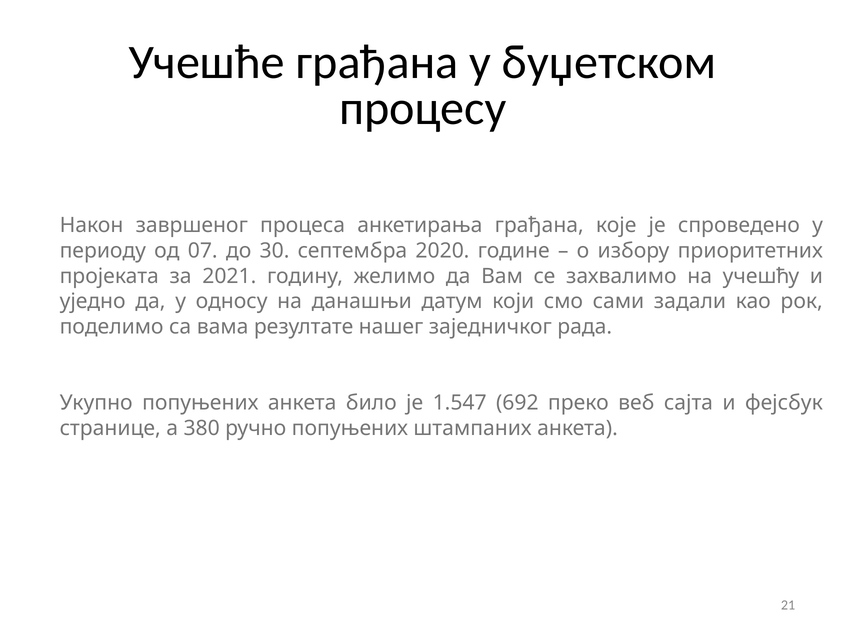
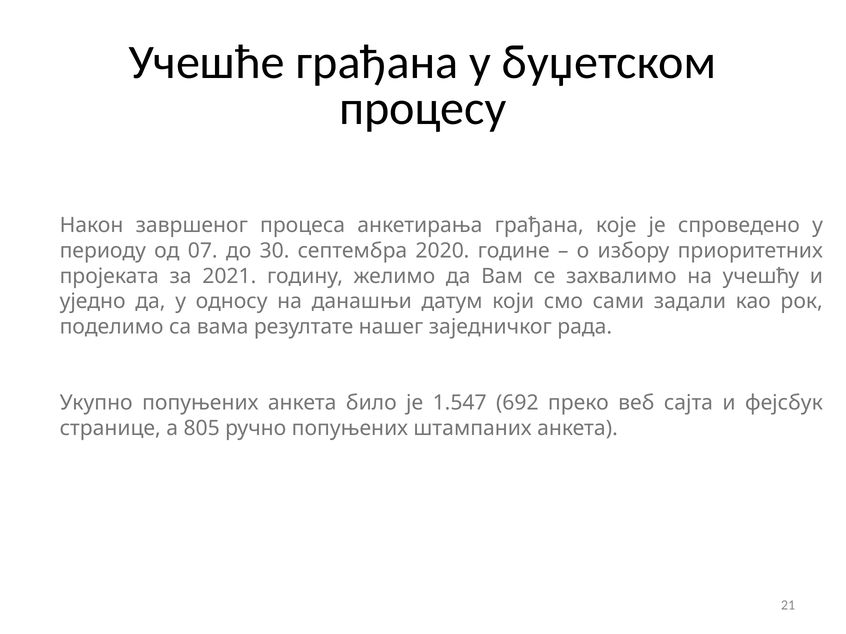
380: 380 -> 805 (202, 429)
